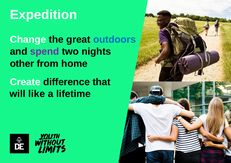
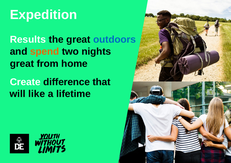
Change: Change -> Results (28, 39)
spend colour: purple -> orange (45, 52)
other: other -> great (22, 64)
